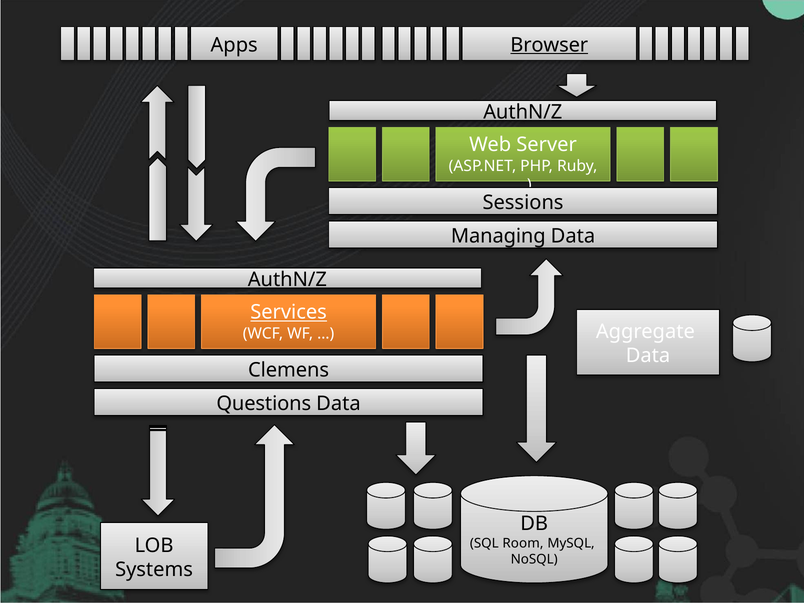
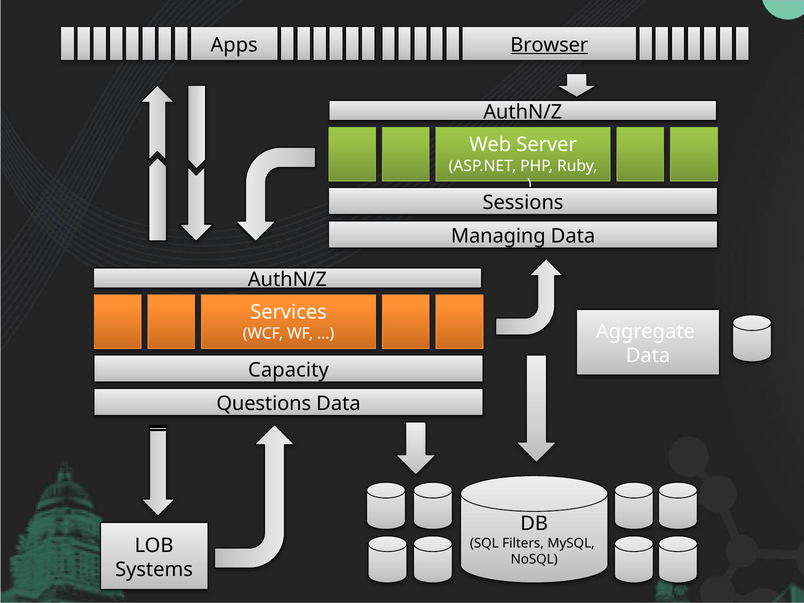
Services underline: present -> none (289, 312)
Clemens: Clemens -> Capacity (288, 370)
Room: Room -> Filters (523, 543)
